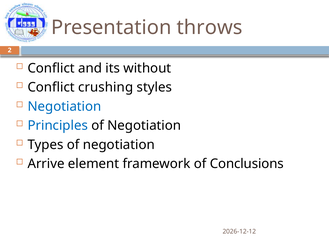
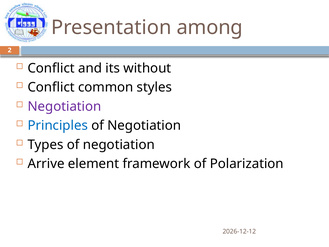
throws: throws -> among (210, 27)
crushing: crushing -> common (106, 87)
Negotiation colour: blue -> purple (64, 106)
Conclusions: Conclusions -> Polarization (247, 164)
